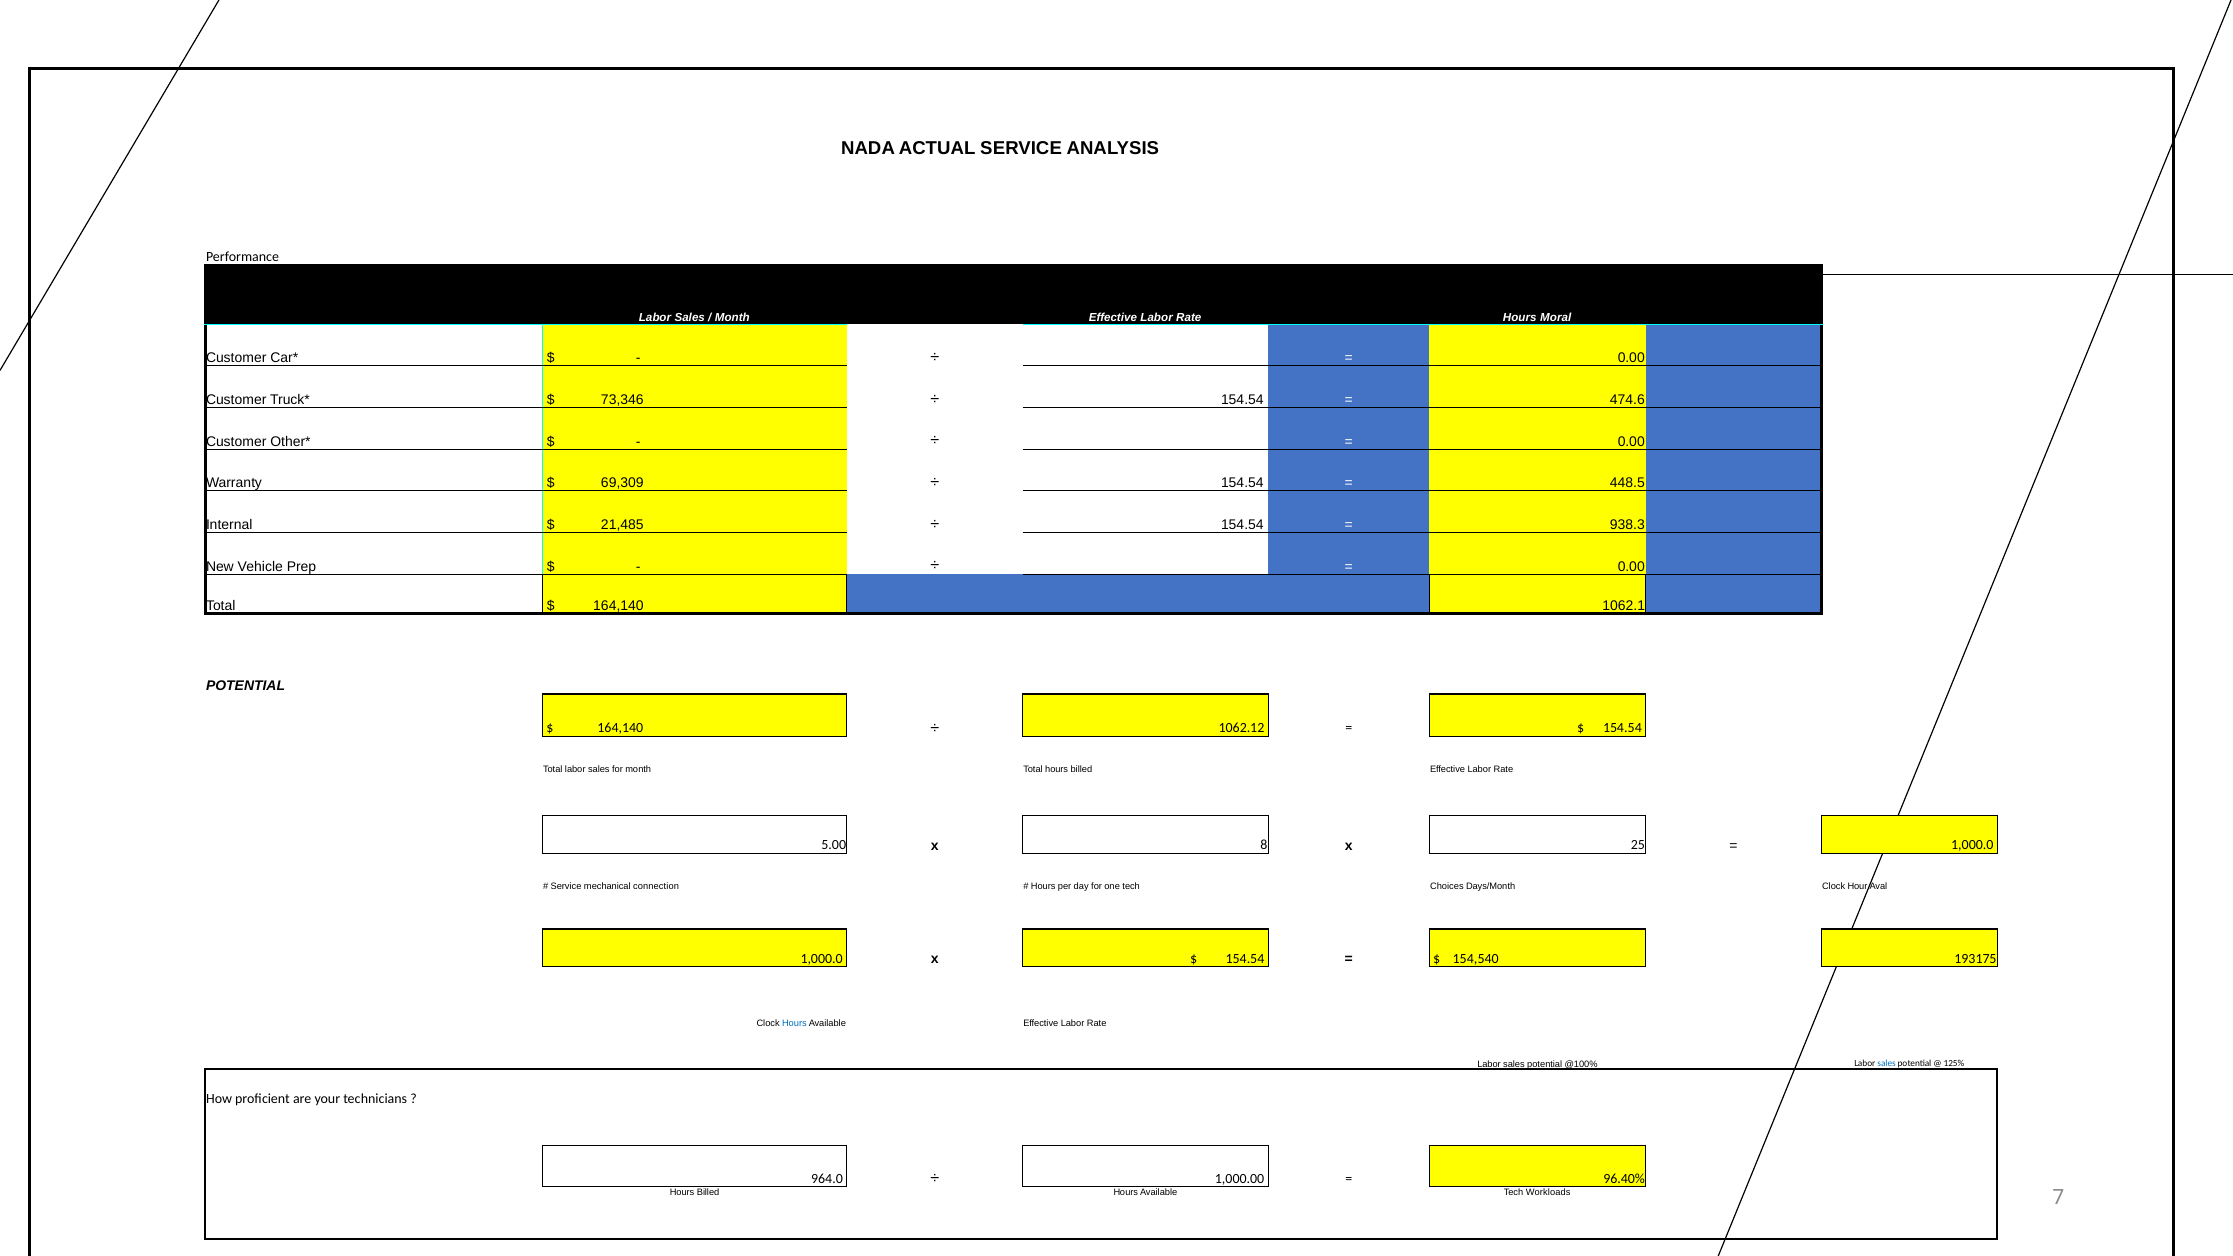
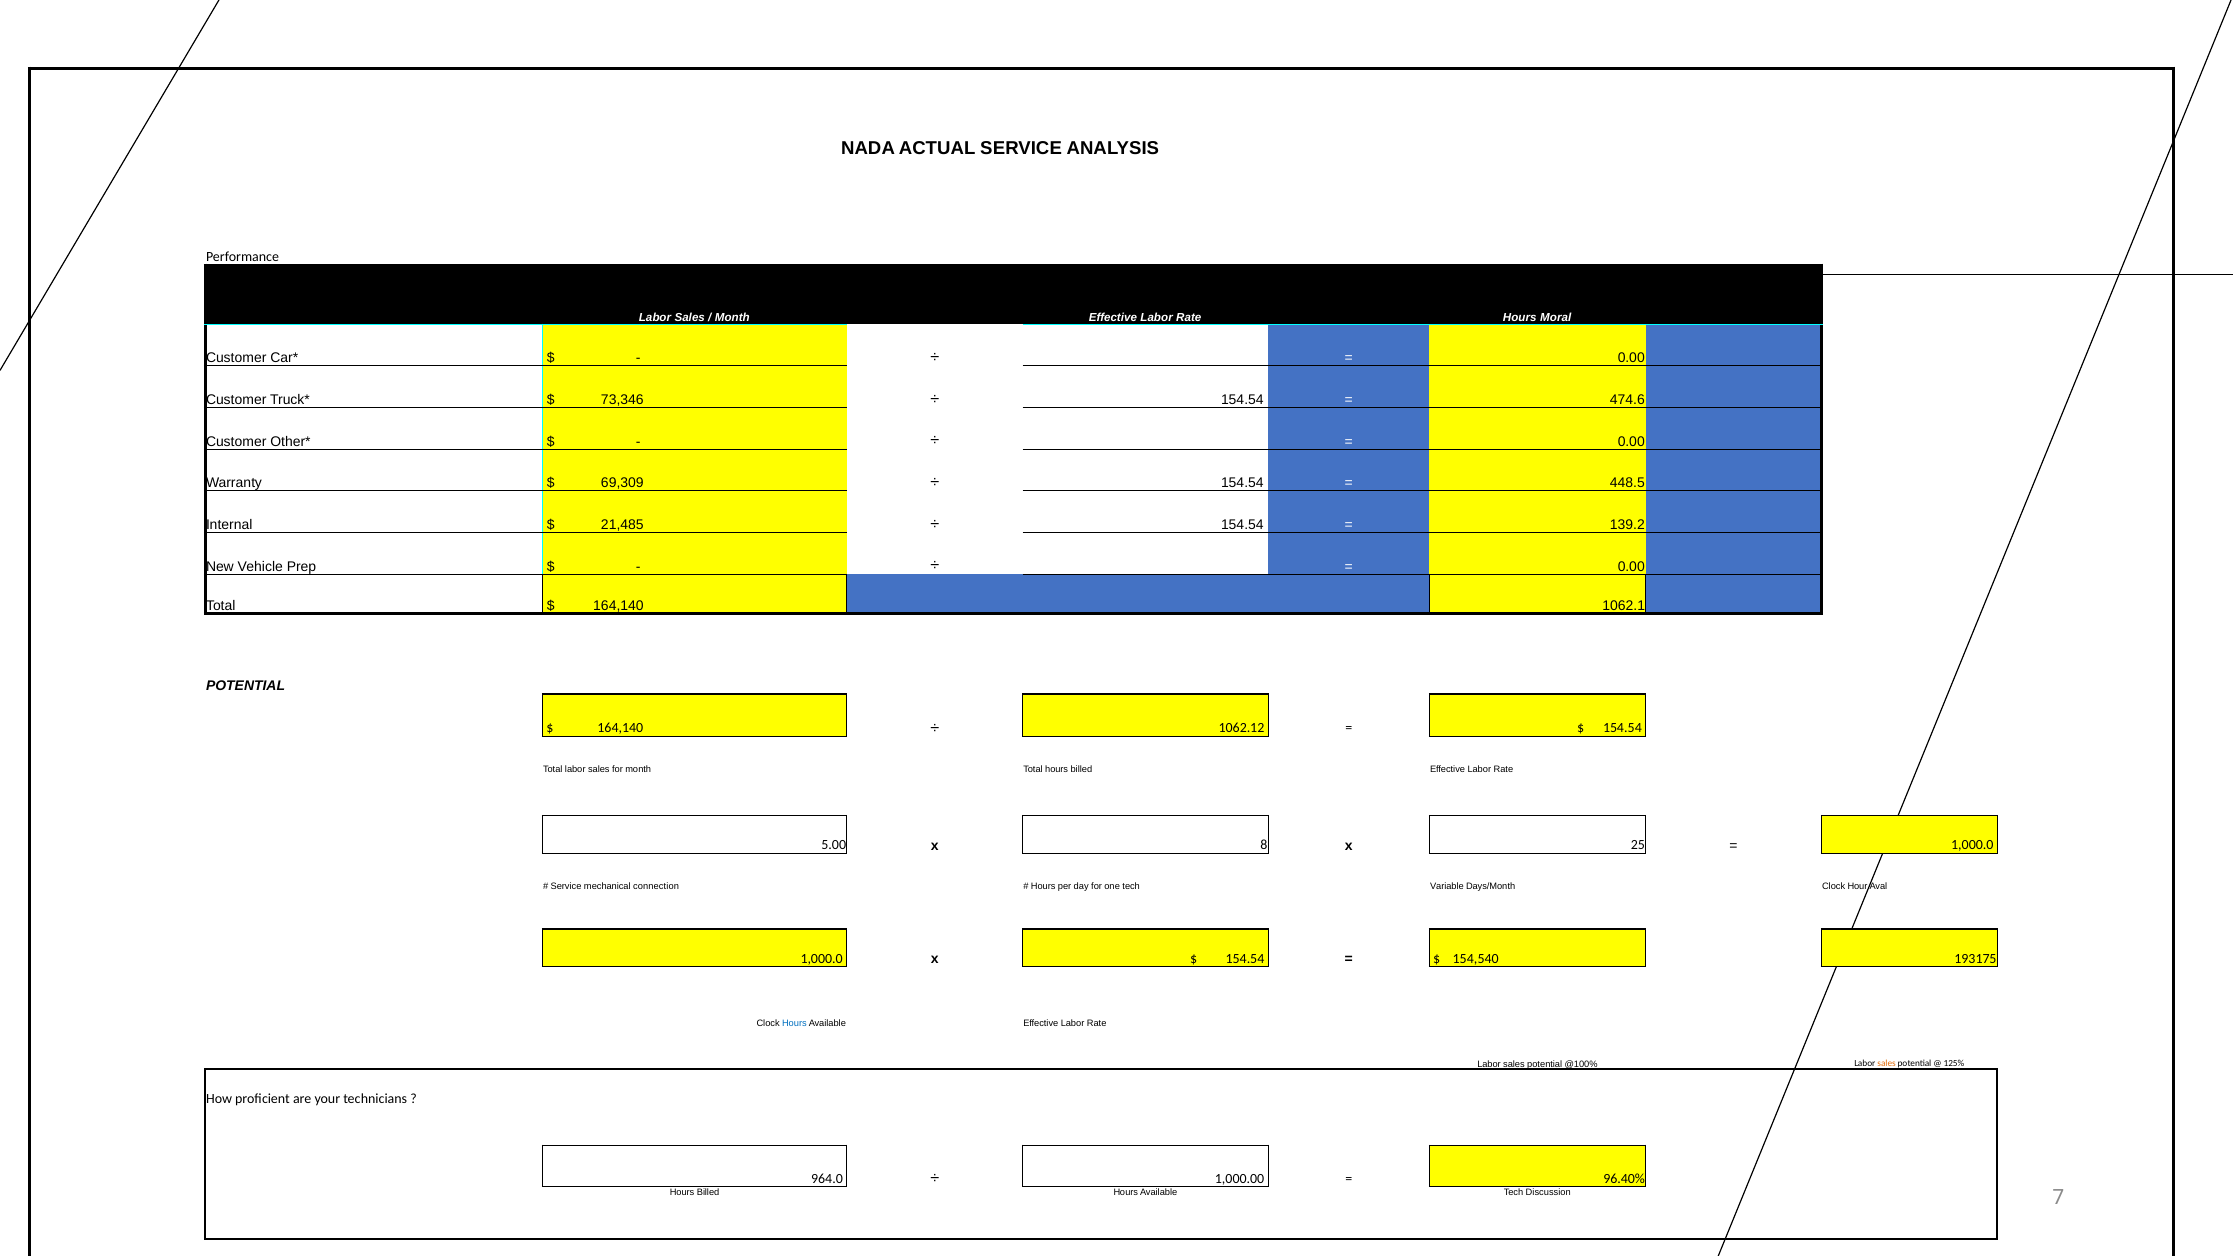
938.3: 938.3 -> 139.2 (1627, 525)
Choices: Choices -> Variable (1447, 886)
sales colour: blue -> orange (1887, 1064)
Workloads: Workloads -> Discussion (1548, 1193)
